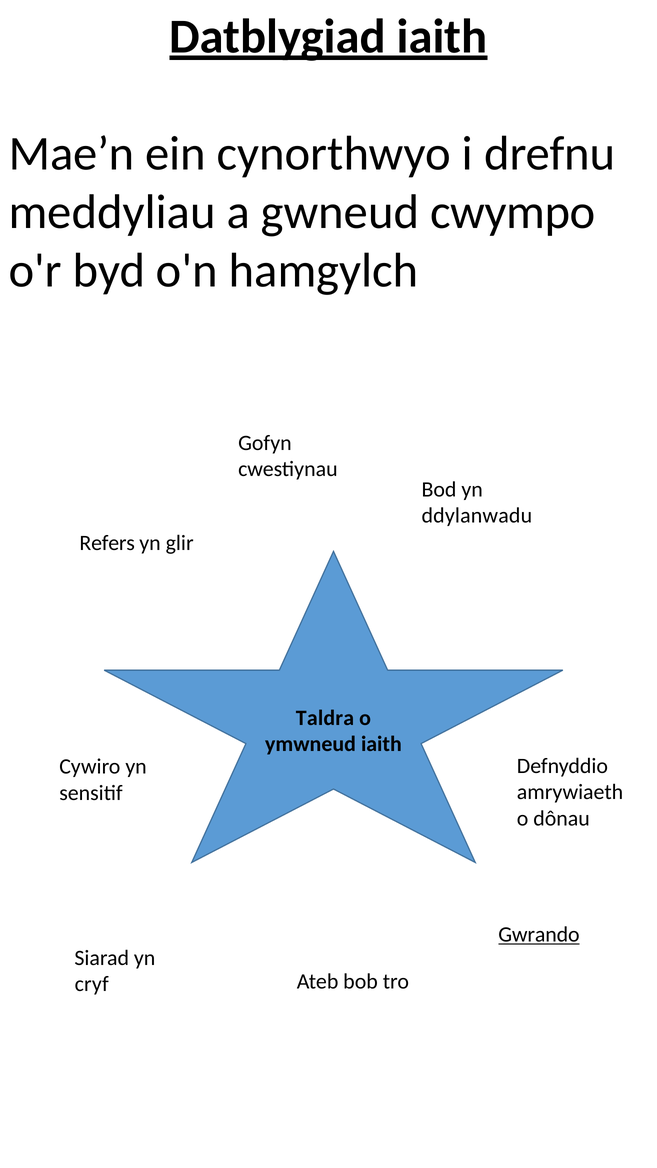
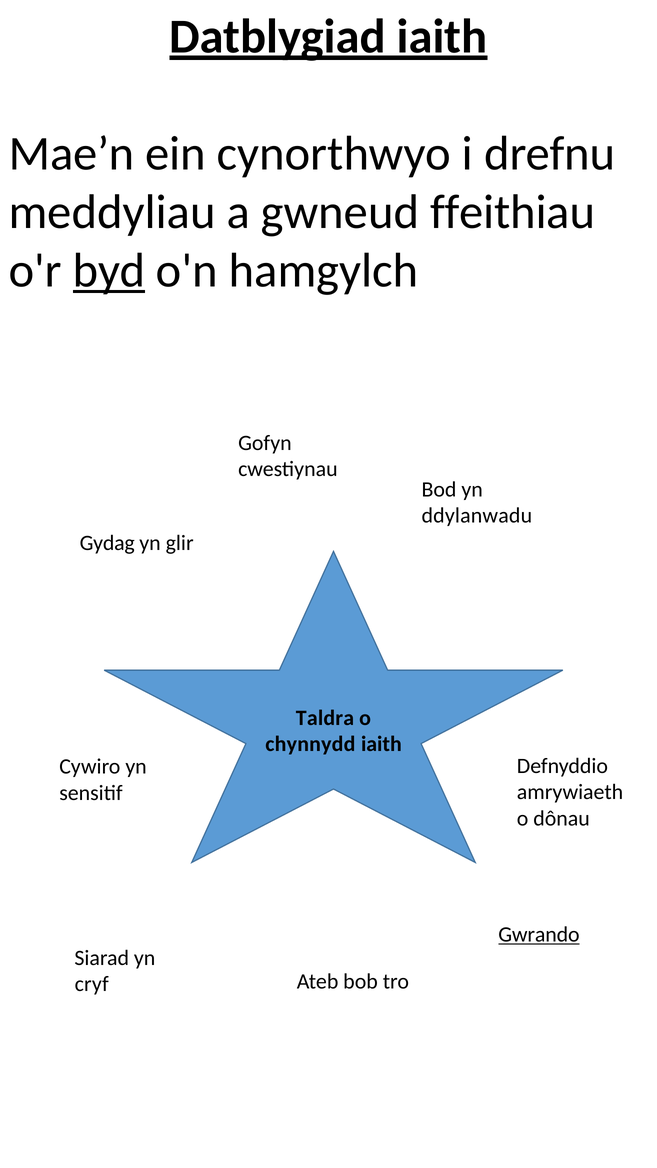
cwympo: cwympo -> ffeithiau (513, 212)
byd underline: none -> present (109, 270)
Refers: Refers -> Gydag (107, 543)
ymwneud: ymwneud -> chynnydd (310, 744)
